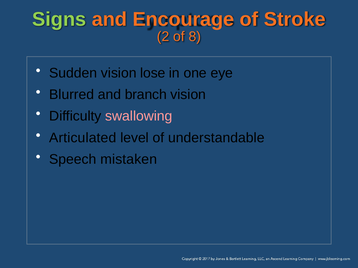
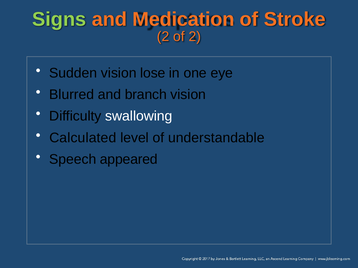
Encourage: Encourage -> Medication (183, 19)
of 8: 8 -> 2 (195, 37)
swallowing colour: pink -> white (139, 116)
Articulated: Articulated -> Calculated (83, 138)
mistaken: mistaken -> appeared (129, 160)
